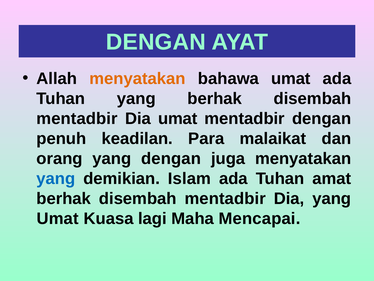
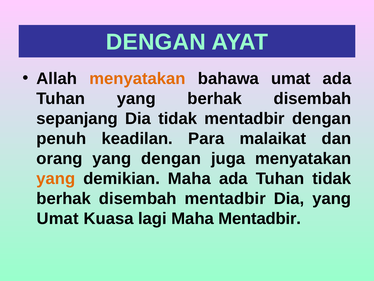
mentadbir: mentadbir -> sepanjang (77, 118)
Dia umat: umat -> tidak (178, 118)
yang colour: blue -> orange (56, 178)
demikian Islam: Islam -> Maha (189, 178)
Tuhan amat: amat -> tidak (332, 178)
Maha Mencapai: Mencapai -> Mentadbir (260, 218)
